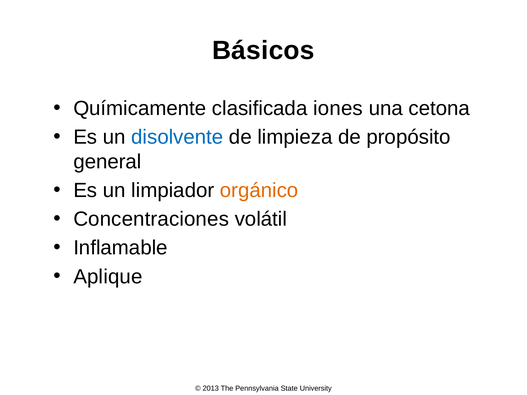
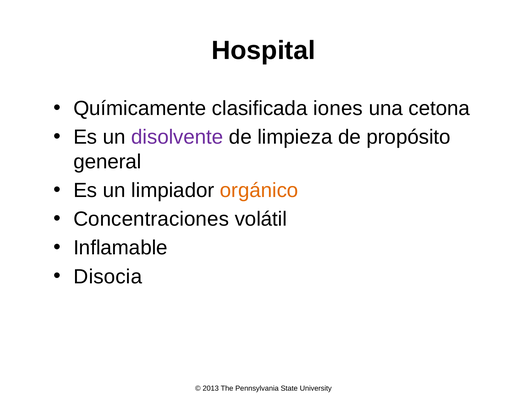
Básicos: Básicos -> Hospital (263, 51)
disolvente colour: blue -> purple (177, 137)
Aplique: Aplique -> Disocia (108, 277)
